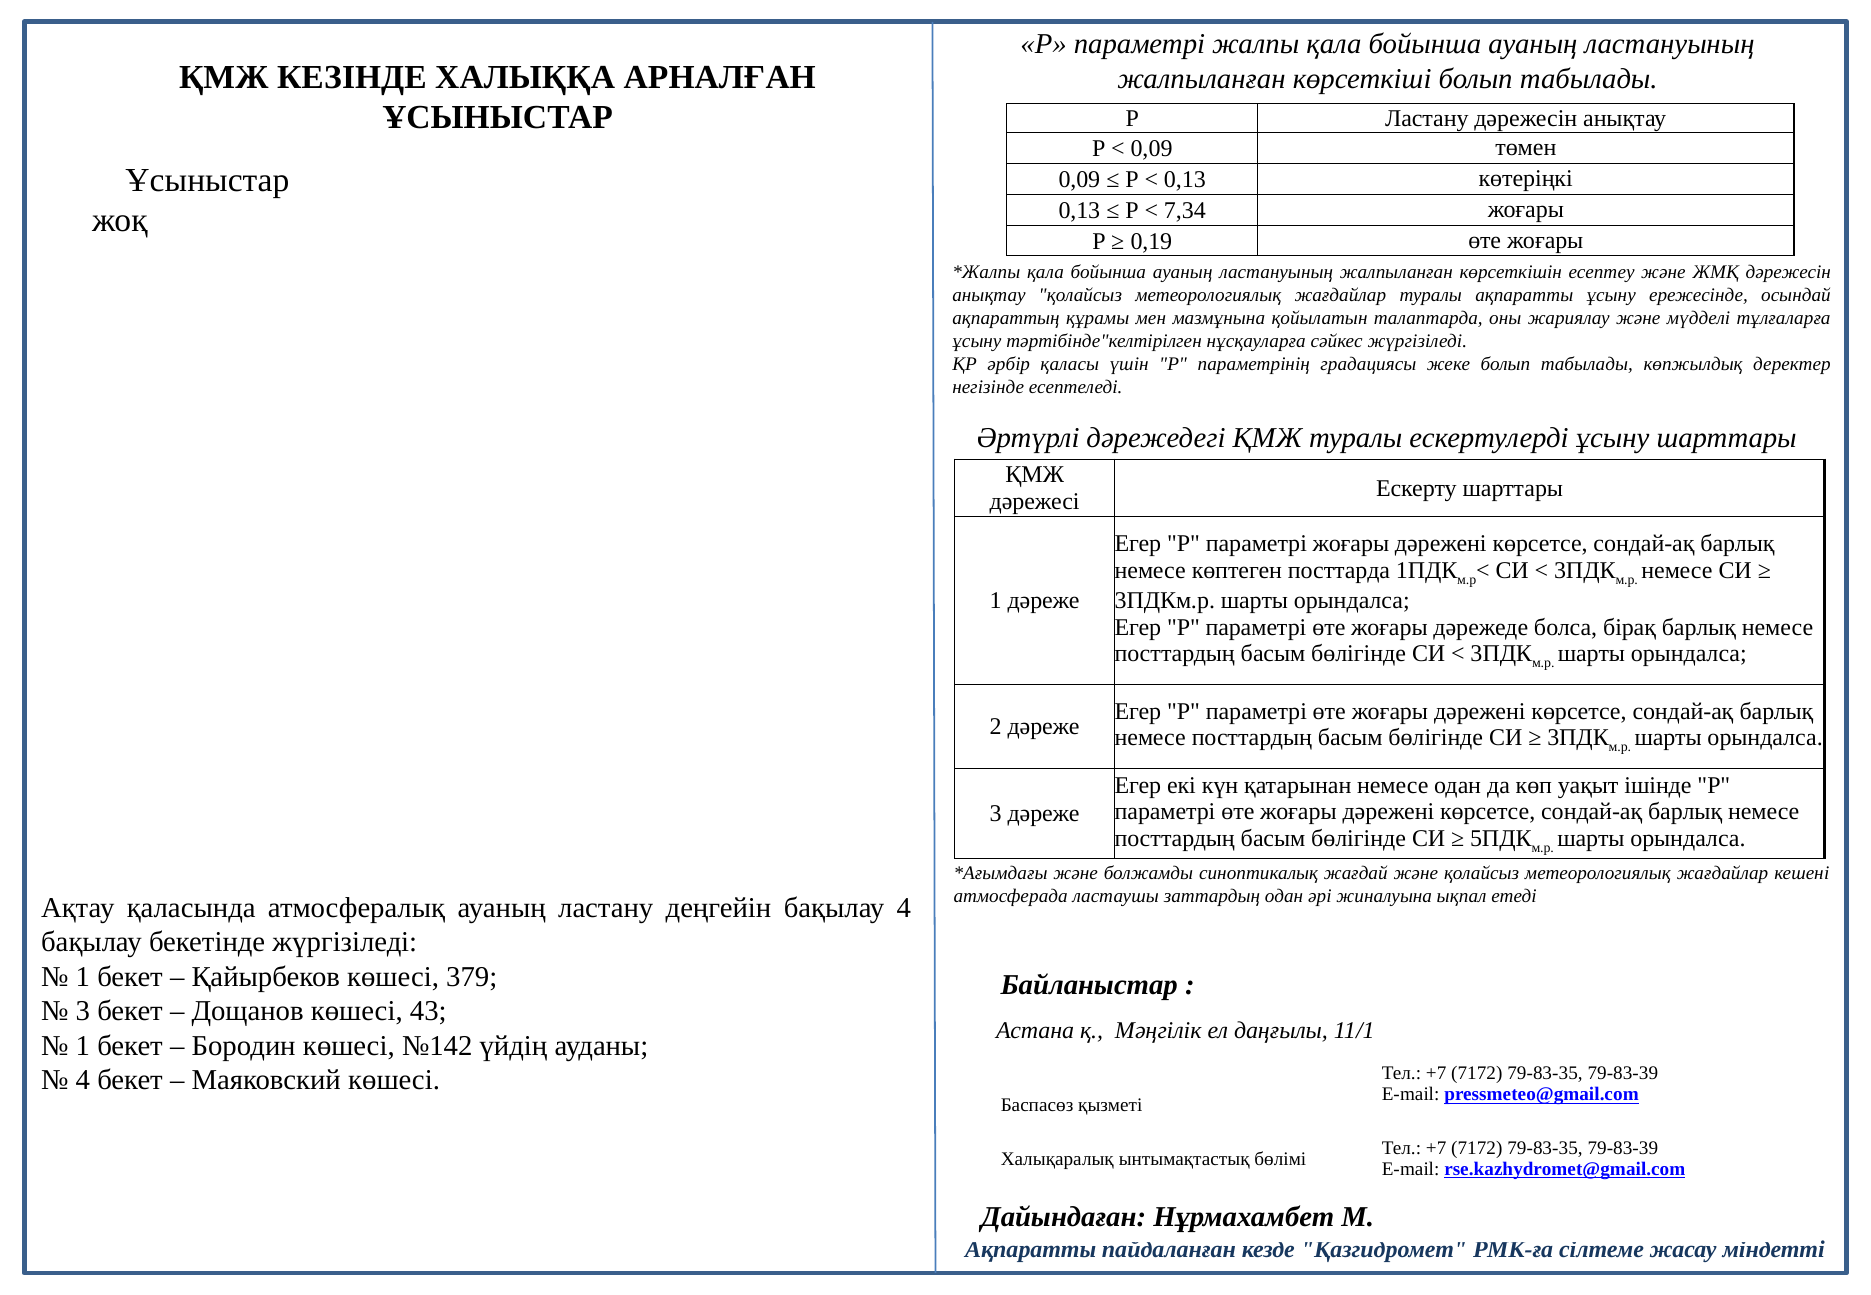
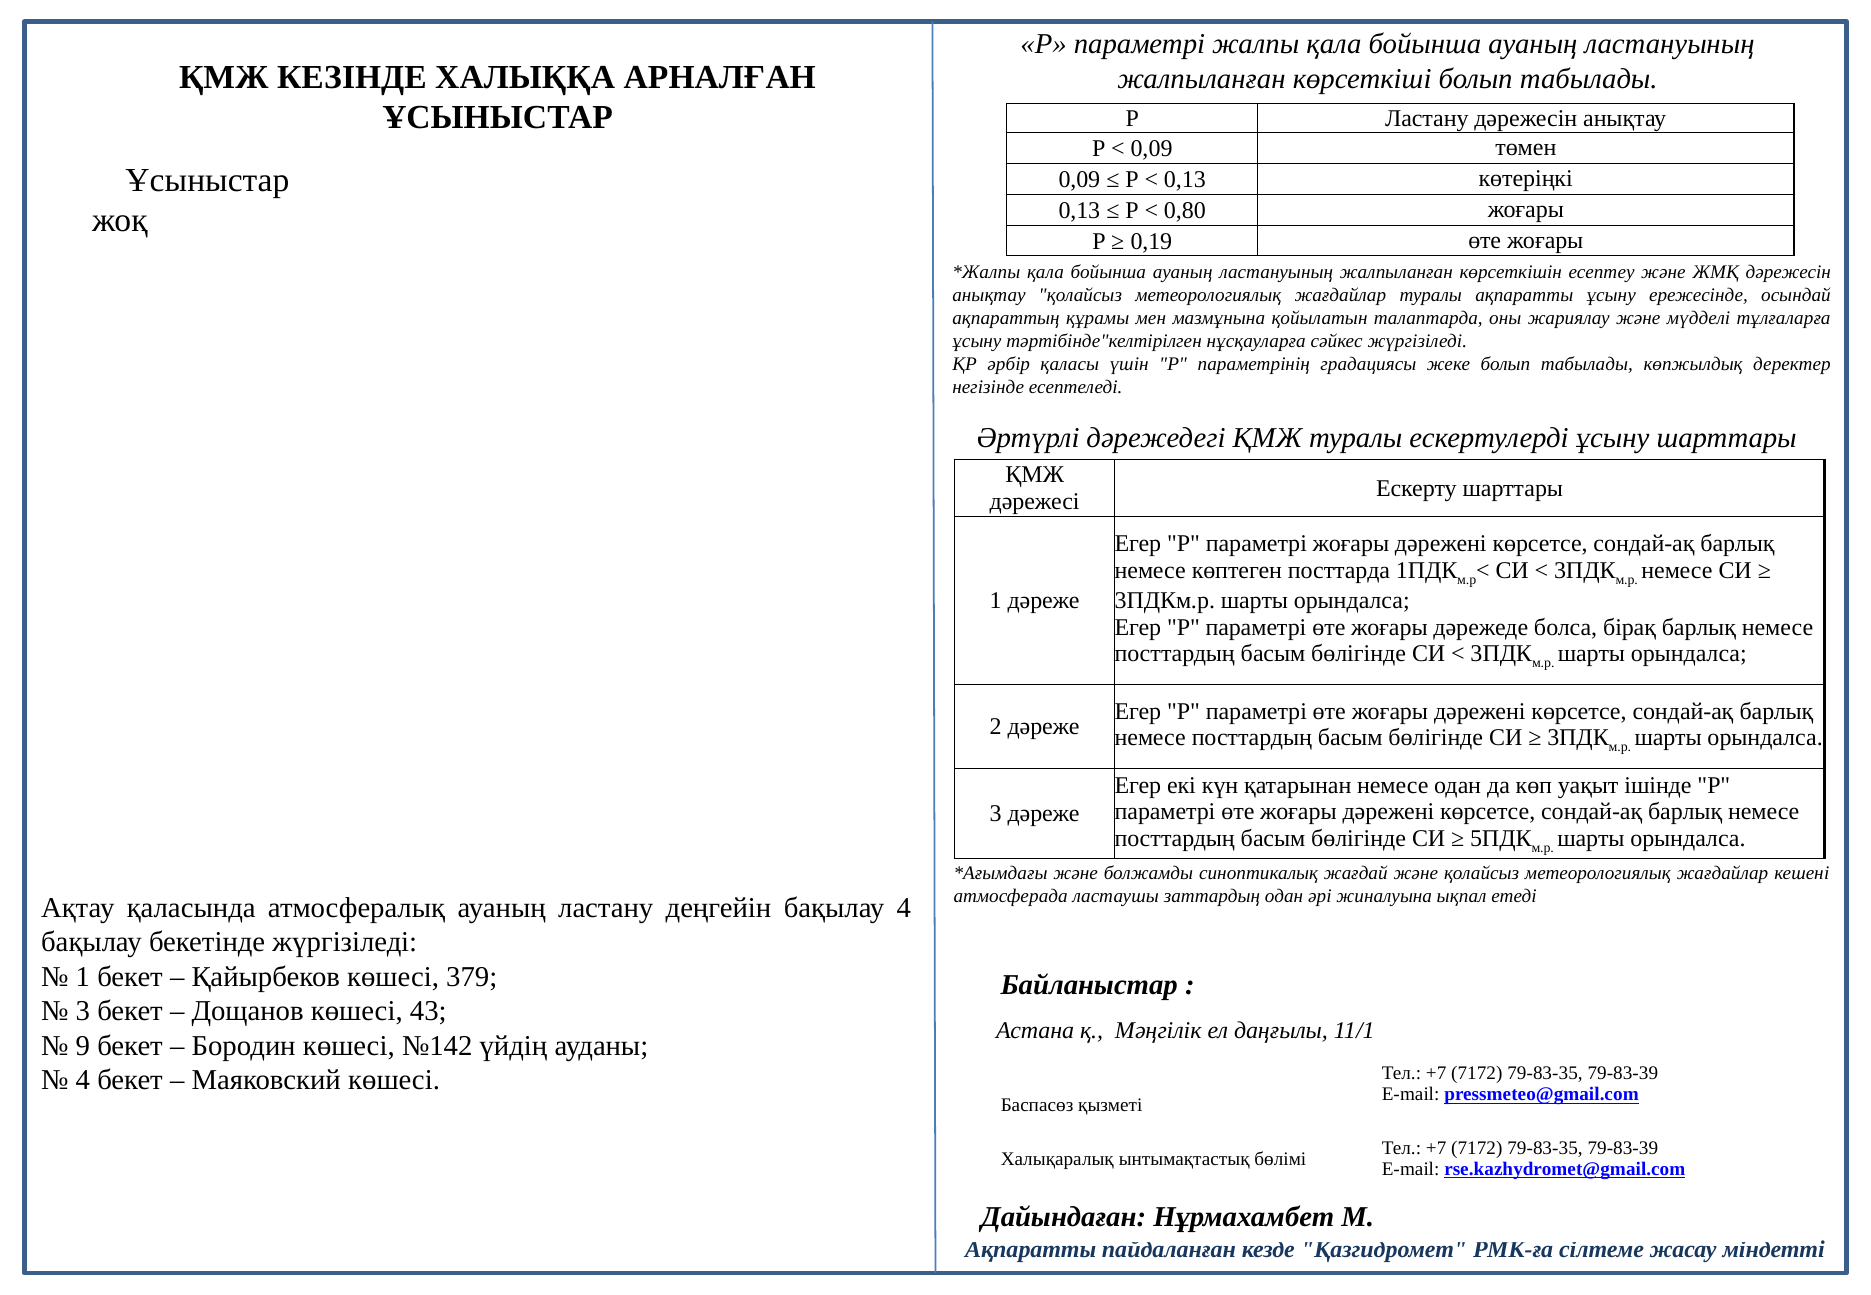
7,34: 7,34 -> 0,80 (1185, 211)
1: 1 -> 9 (83, 1046)
